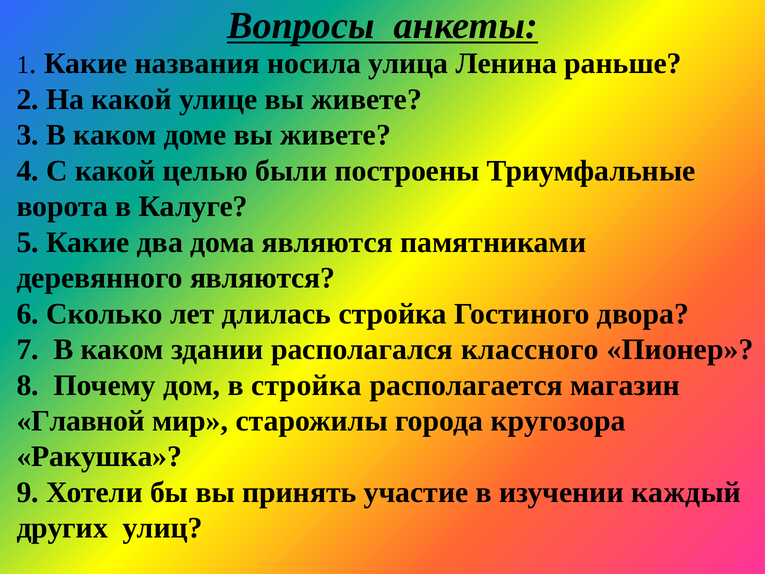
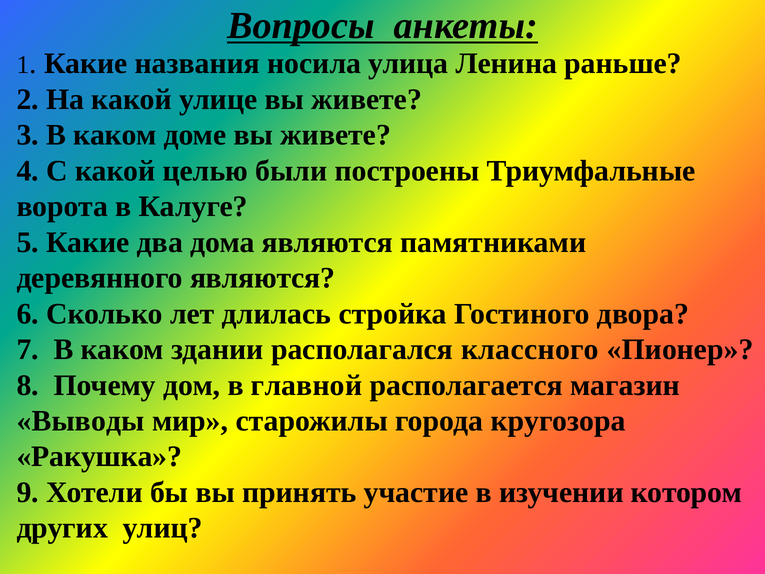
в стройка: стройка -> главной (307, 385)
Главной: Главной -> Выводы (81, 421)
каждый: каждый -> котором (686, 492)
